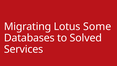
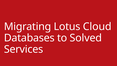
Some: Some -> Cloud (97, 26)
